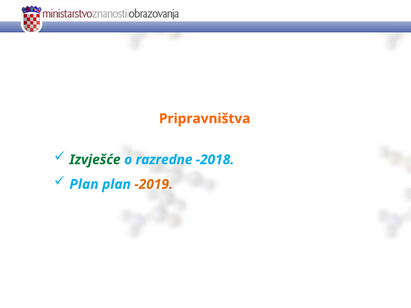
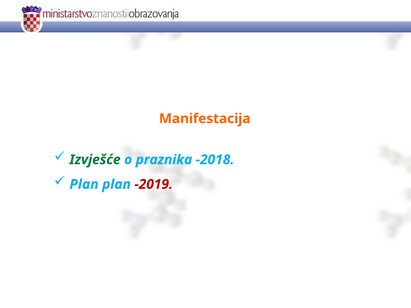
Pripravništva: Pripravništva -> Manifestacija (205, 119)
razredne: razredne -> praznika (164, 160)
-2019 colour: orange -> red (154, 184)
